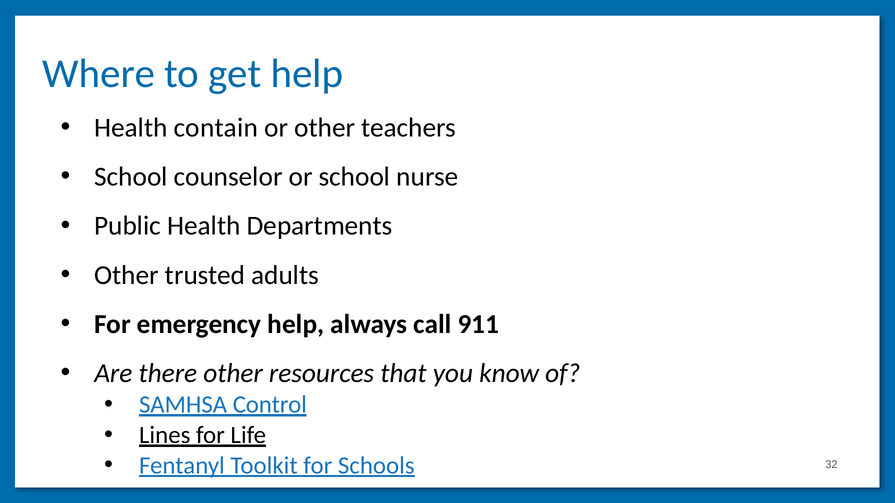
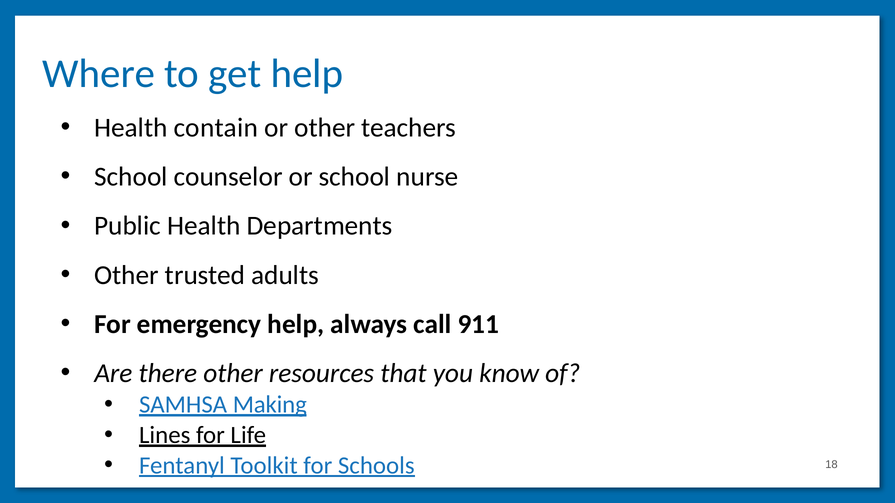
Control: Control -> Making (270, 405)
32: 32 -> 18 (831, 465)
